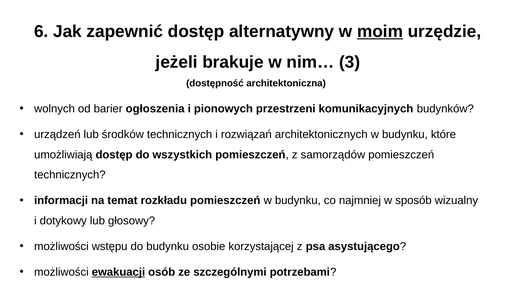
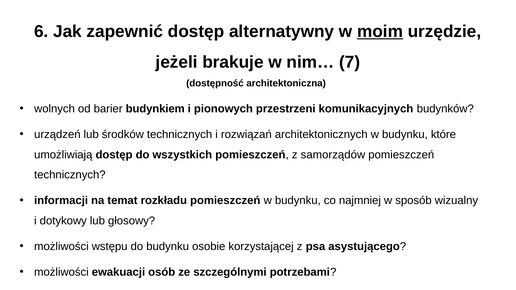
3: 3 -> 7 (350, 62)
ogłoszenia: ogłoszenia -> budynkiem (155, 109)
ewakuacji underline: present -> none (118, 272)
